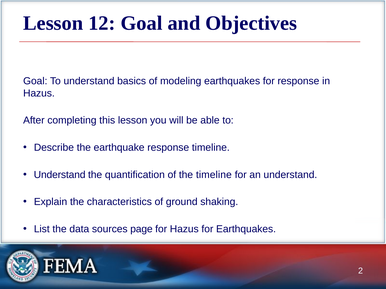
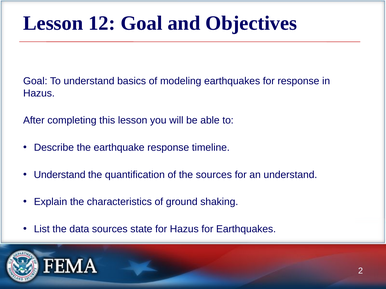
the timeline: timeline -> sources (214, 175)
page: page -> state (141, 229)
